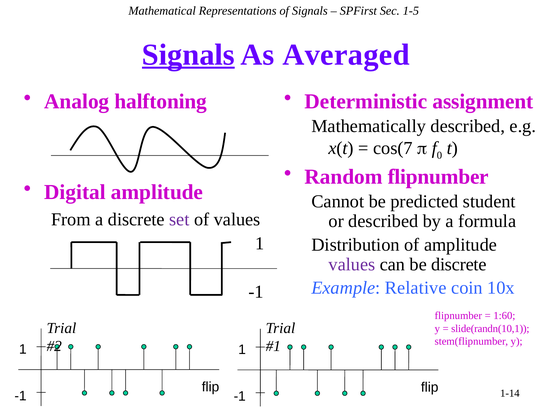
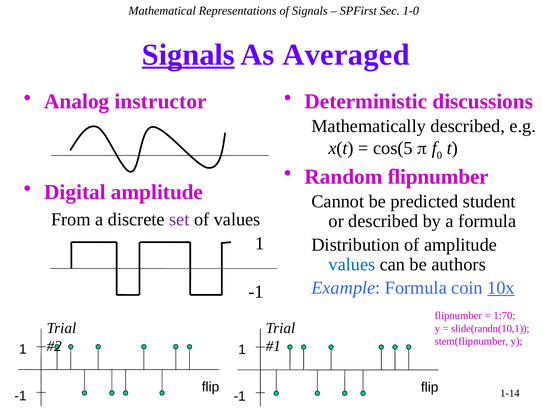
1-5: 1-5 -> 1-0 (411, 11)
halftoning: halftoning -> instructor (161, 102)
assignment: assignment -> discussions (483, 102)
cos(7: cos(7 -> cos(5 (393, 148)
values colour: purple -> blue (352, 264)
be discrete: discrete -> authors (459, 264)
Example Relative: Relative -> Formula (416, 288)
10x underline: none -> present (501, 288)
1:60: 1:60 -> 1:70 (504, 316)
